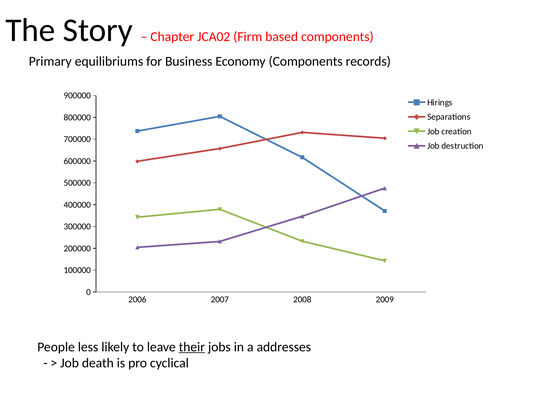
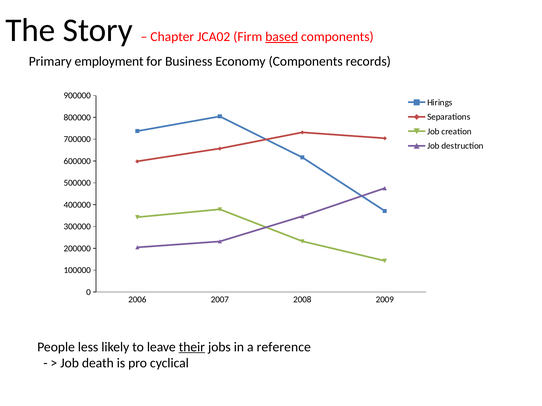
based underline: none -> present (282, 37)
equilibriums: equilibriums -> employment (109, 61)
addresses: addresses -> reference (284, 347)
